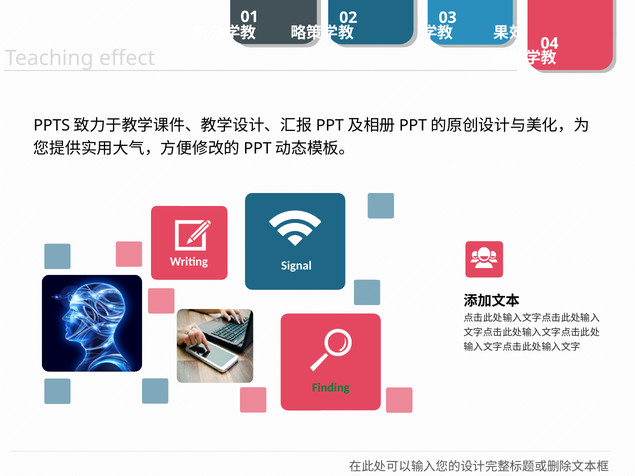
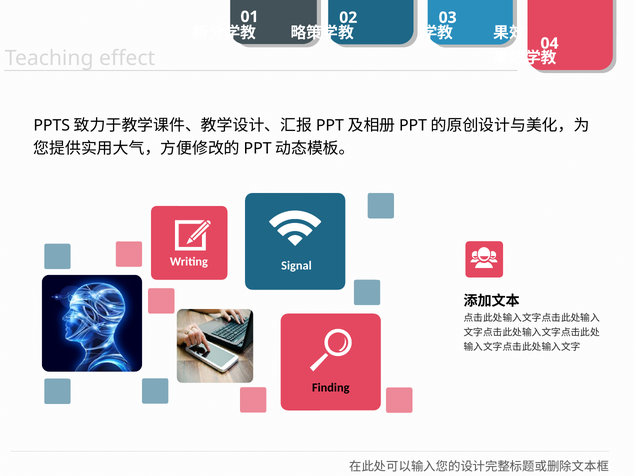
Finding colour: green -> black (331, 388)
